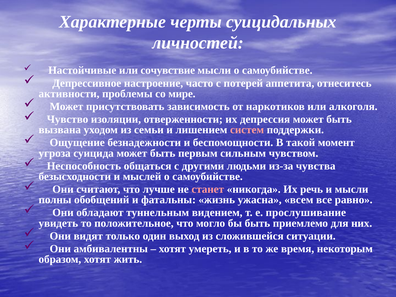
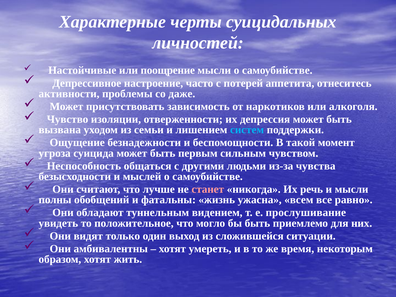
сочувствие: сочувствие -> поощрение (168, 70)
мире: мире -> даже (182, 94)
систем colour: pink -> light blue (247, 130)
